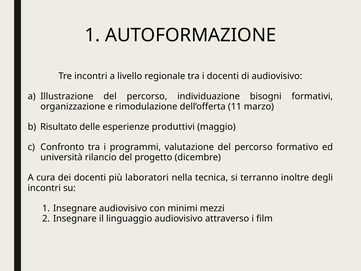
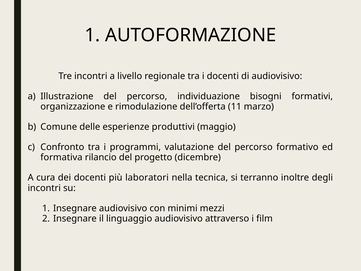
Risultato: Risultato -> Comune (59, 127)
università: università -> formativa (61, 157)
